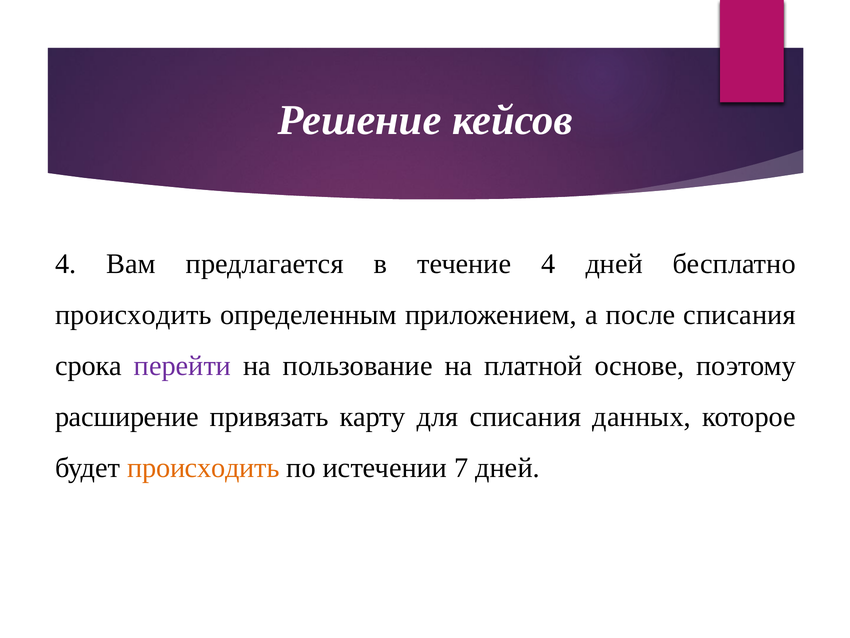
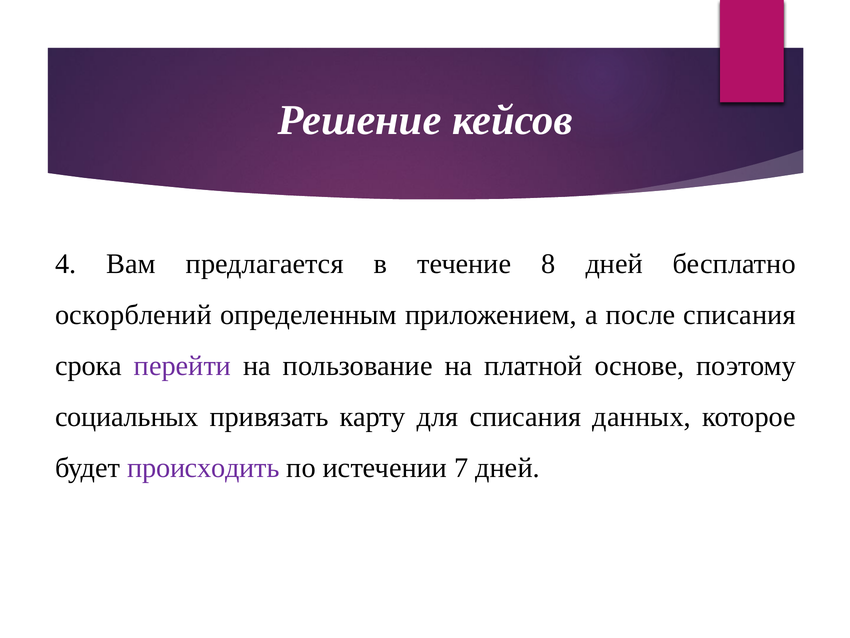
течение 4: 4 -> 8 (548, 264)
происходить: происходить -> оскорблений (133, 315)
расширение: расширение -> социальных (127, 417)
происходить colour: orange -> purple (203, 468)
